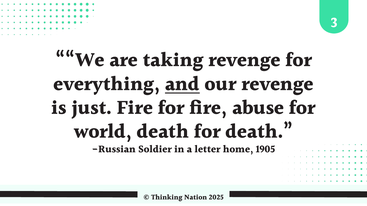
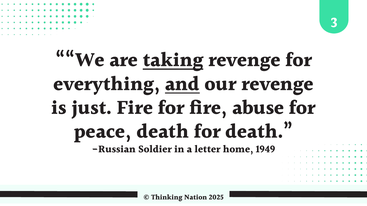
taking underline: none -> present (173, 61)
world: world -> peace (103, 132)
1905: 1905 -> 1949 (265, 150)
